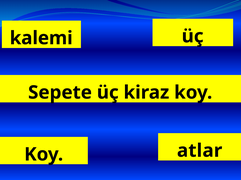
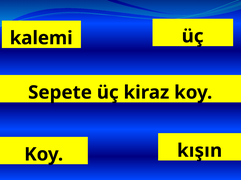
atlar: atlar -> kışın (200, 151)
